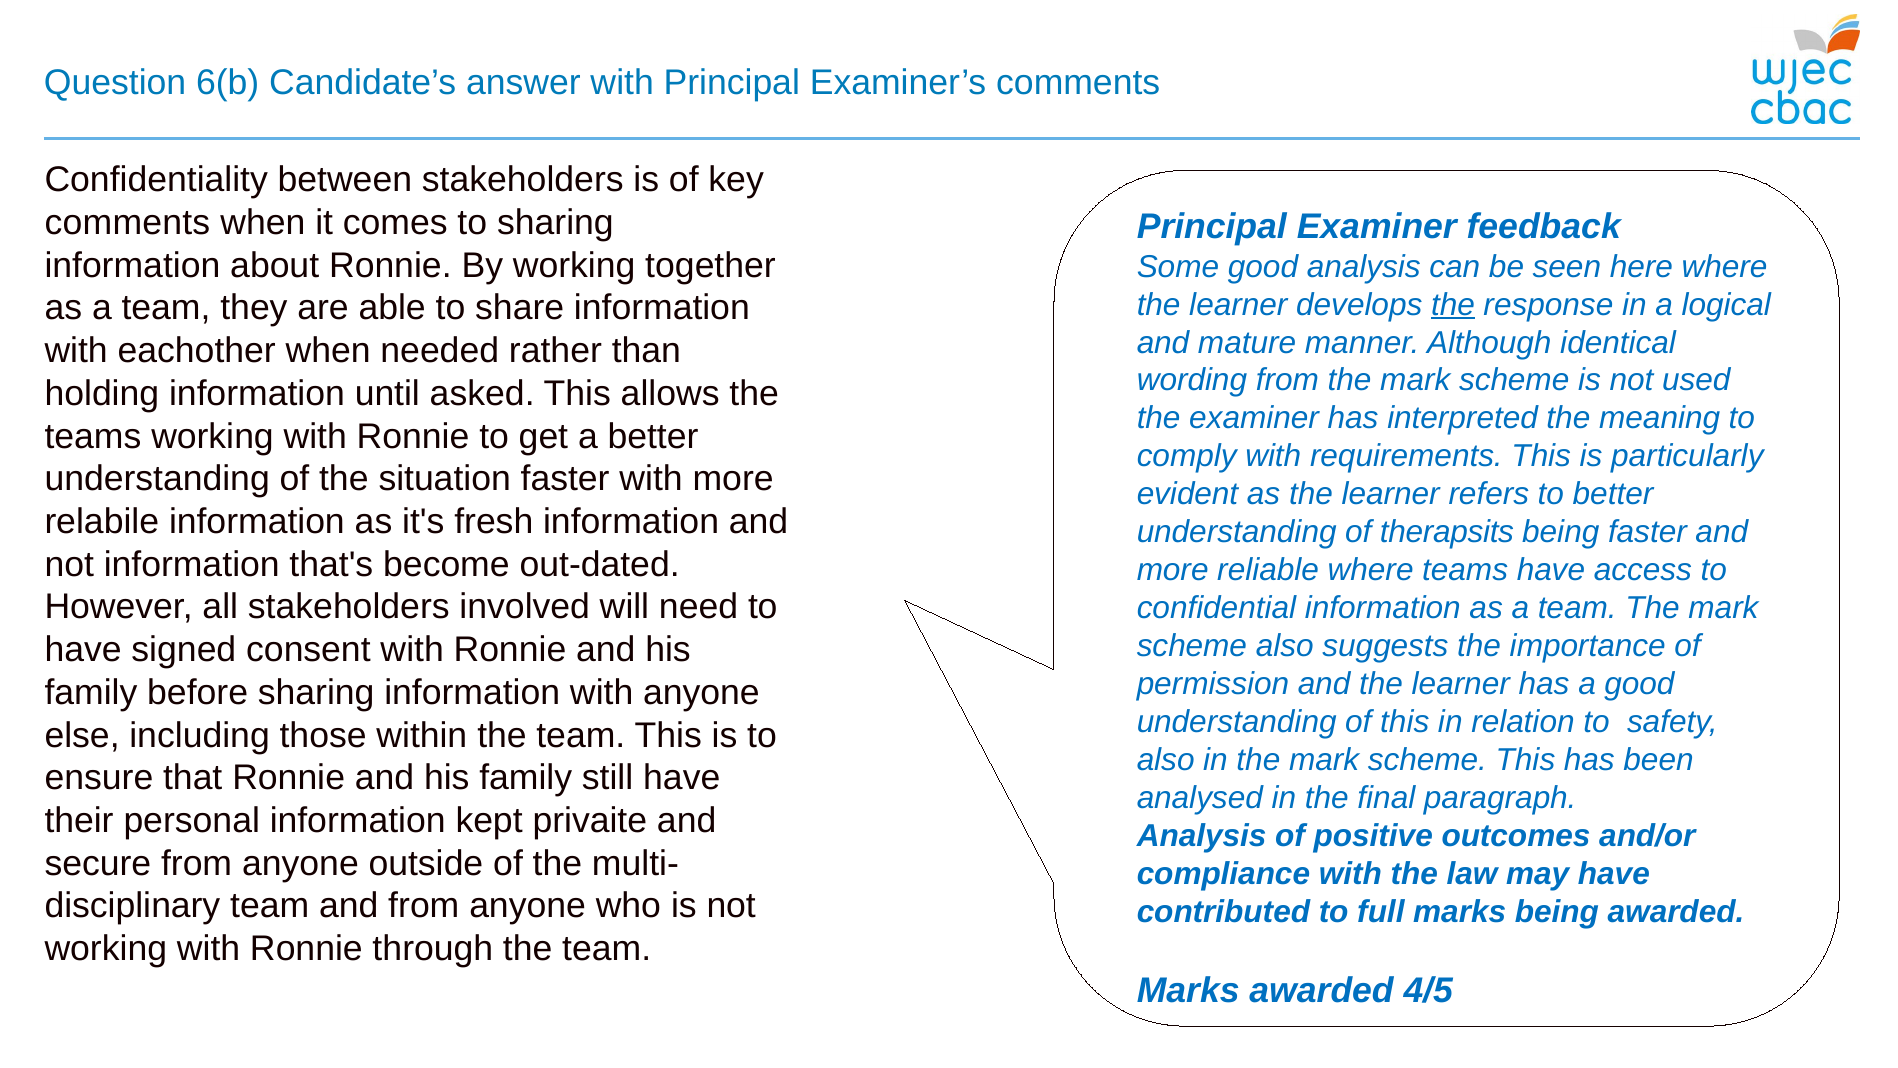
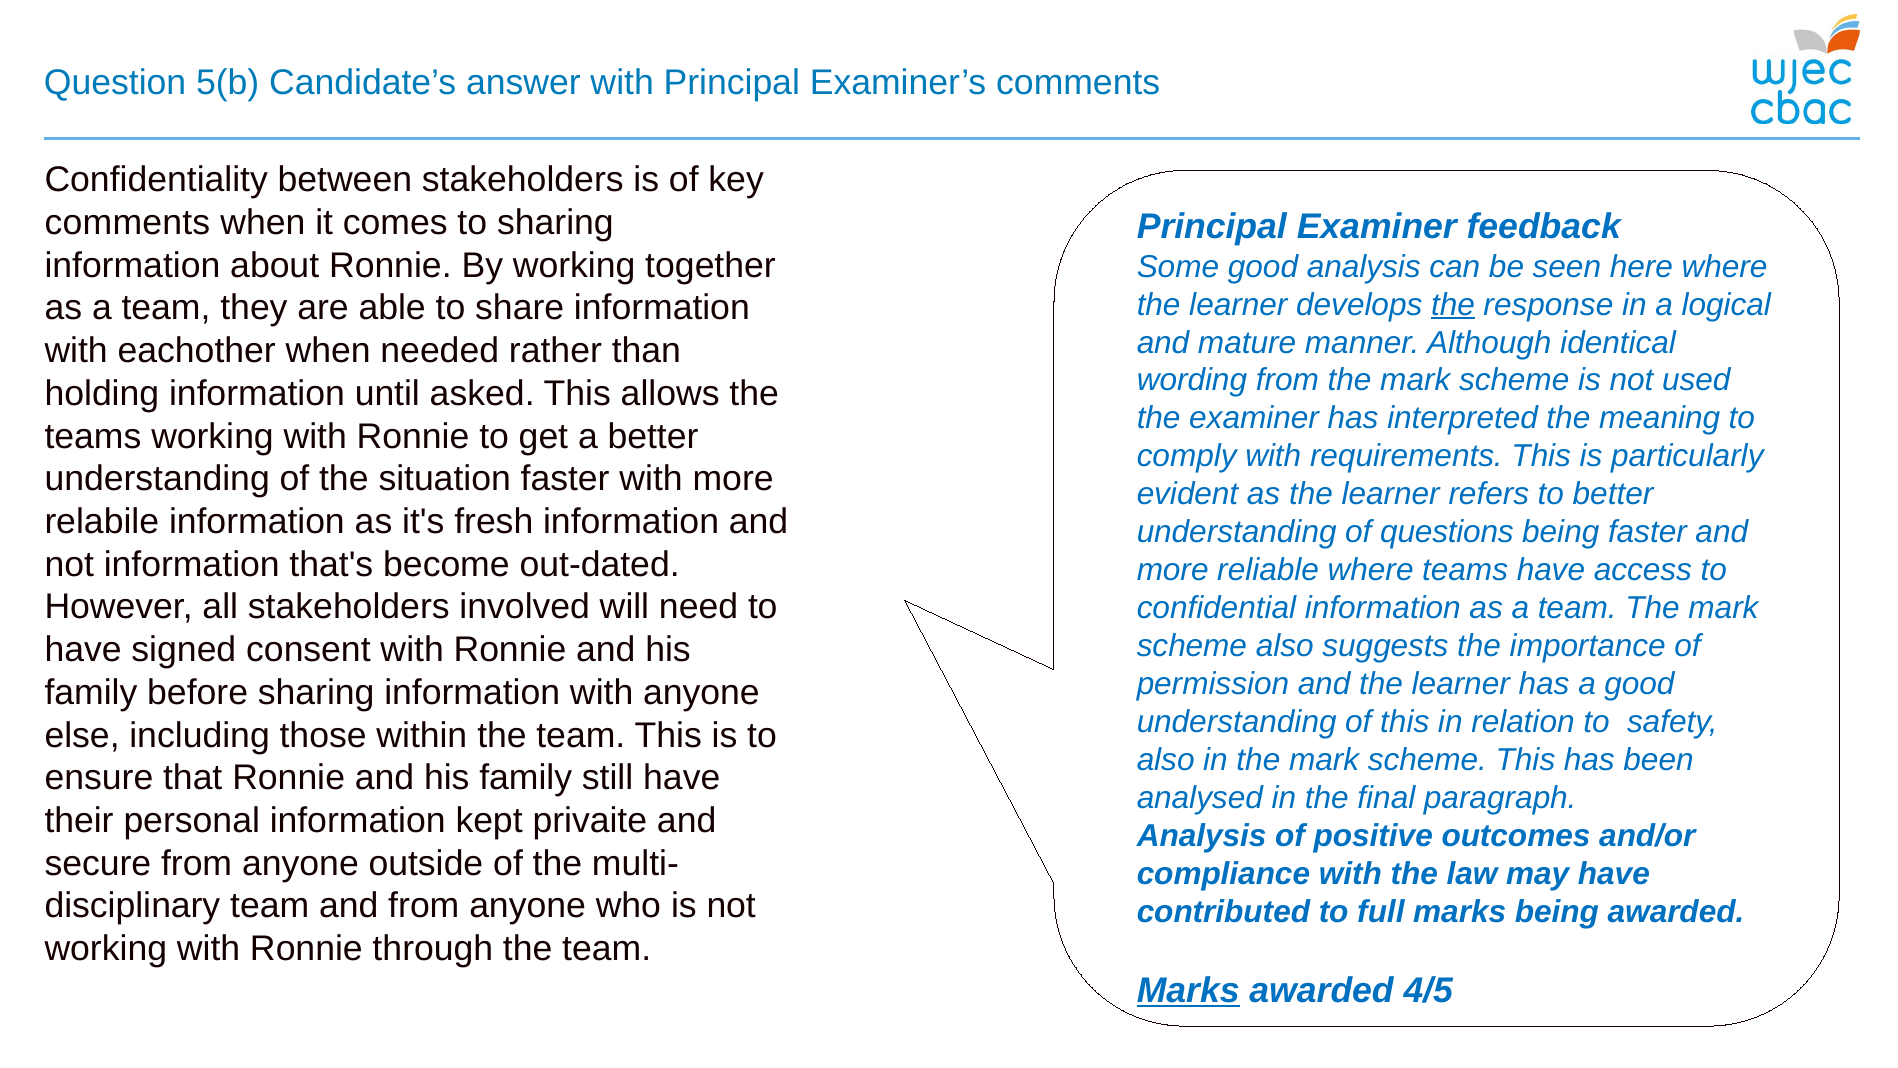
6(b: 6(b -> 5(b (228, 83)
therapsits: therapsits -> questions (1447, 532)
Marks underline: none -> present (1188, 990)
